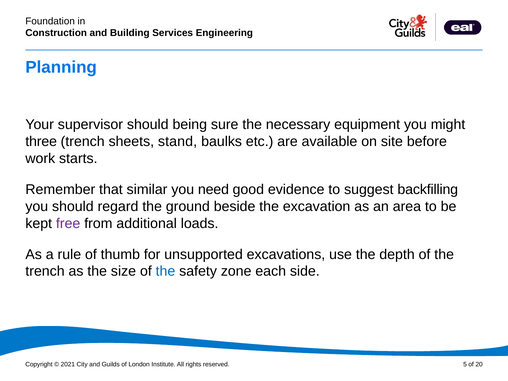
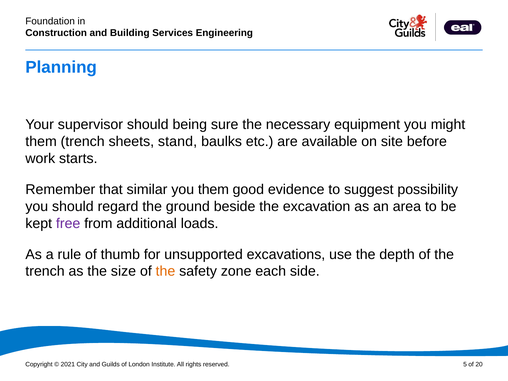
three: three -> them (41, 141)
you need: need -> them (213, 189)
backfilling: backfilling -> possibility (428, 189)
the colour: blue -> orange (165, 271)
